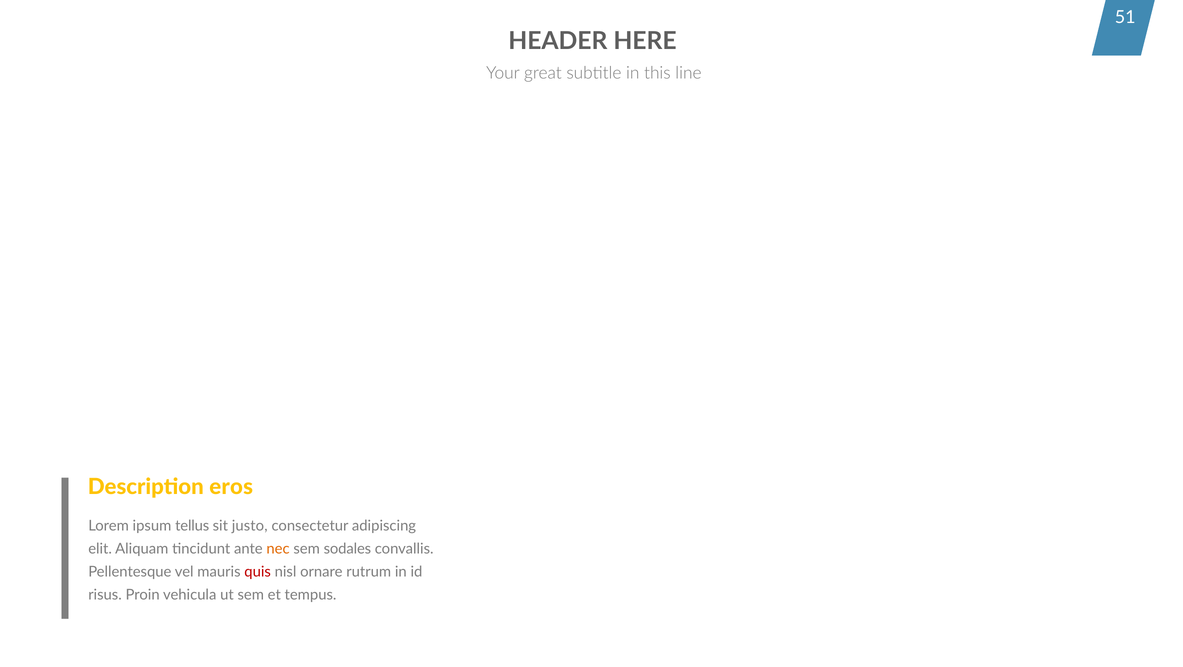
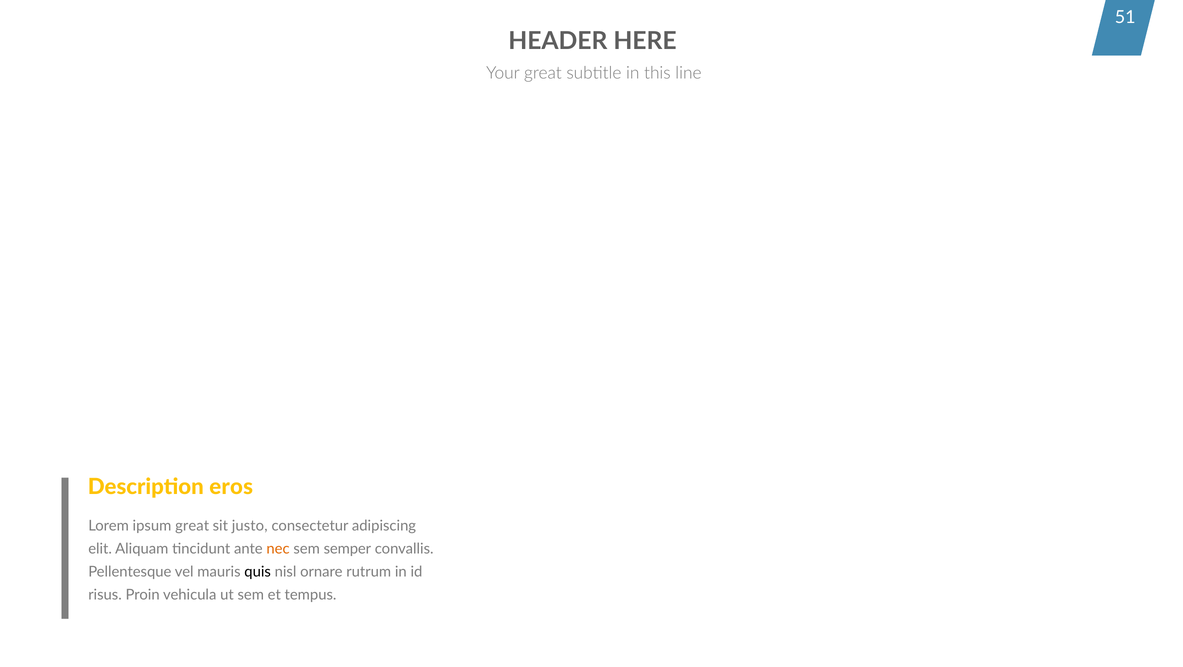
ipsum tellus: tellus -> great (192, 526)
sodales: sodales -> semper (347, 549)
quis colour: red -> black (258, 572)
